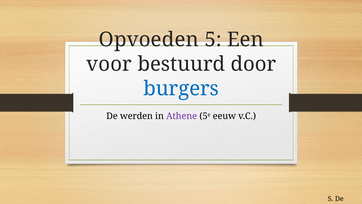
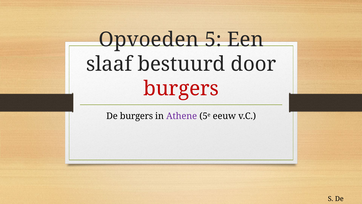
voor: voor -> slaaf (109, 64)
burgers colour: blue -> red (181, 88)
De werden: werden -> burgers (136, 116)
